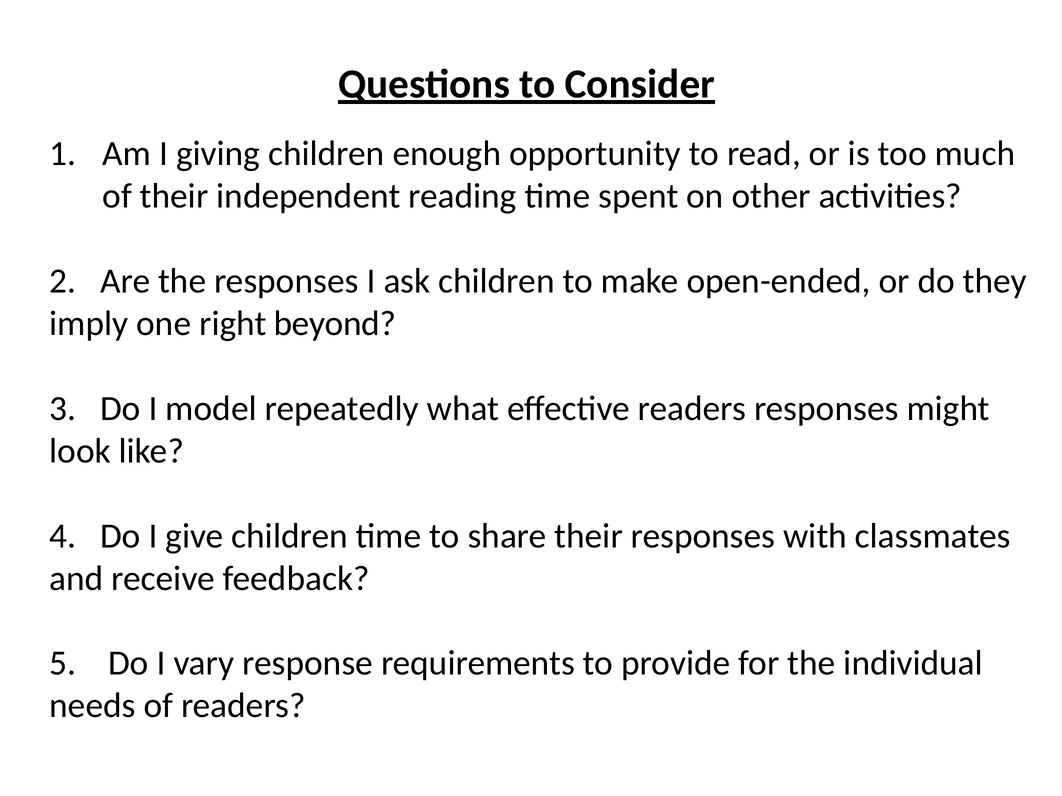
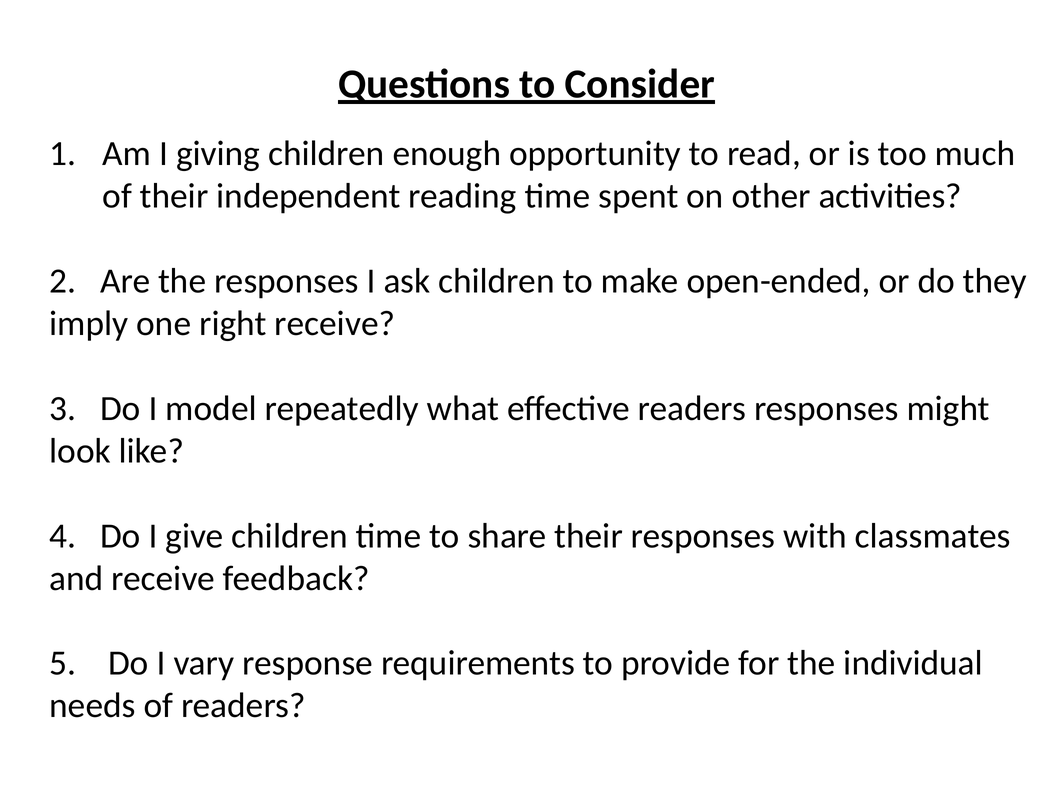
right beyond: beyond -> receive (335, 324)
